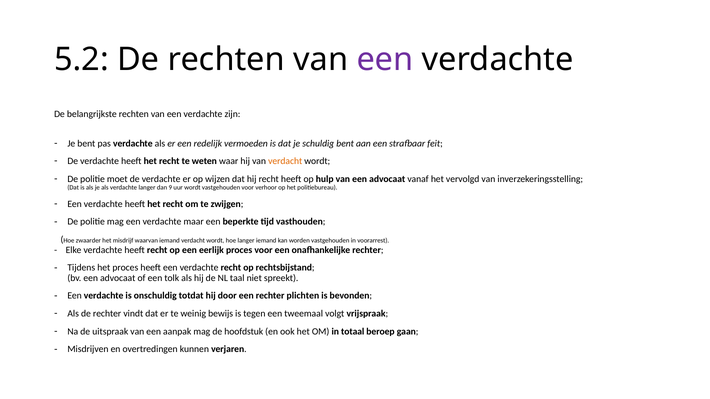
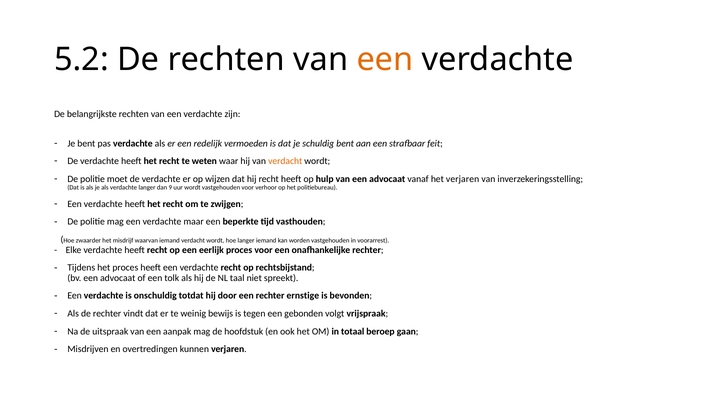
een colour: purple -> orange (385, 60)
het vervolgd: vervolgd -> verjaren (463, 179)
plichten: plichten -> ernstige (303, 296)
tweemaal: tweemaal -> gebonden (304, 314)
